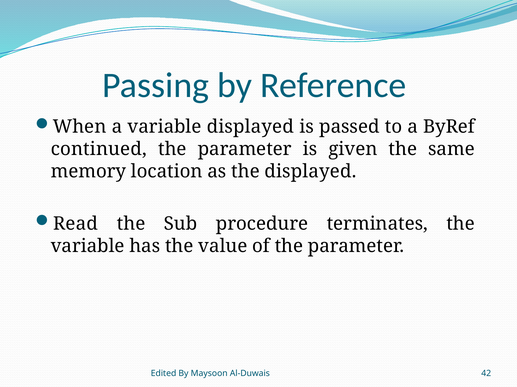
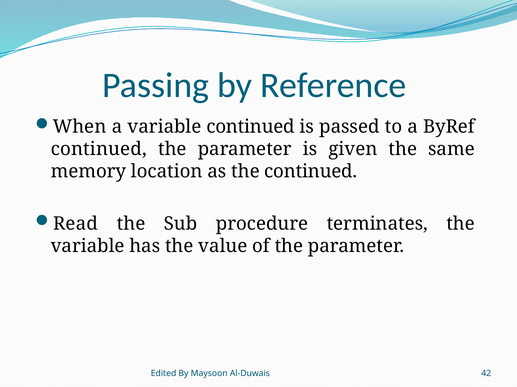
variable displayed: displayed -> continued (251, 127)
the displayed: displayed -> continued (311, 172)
